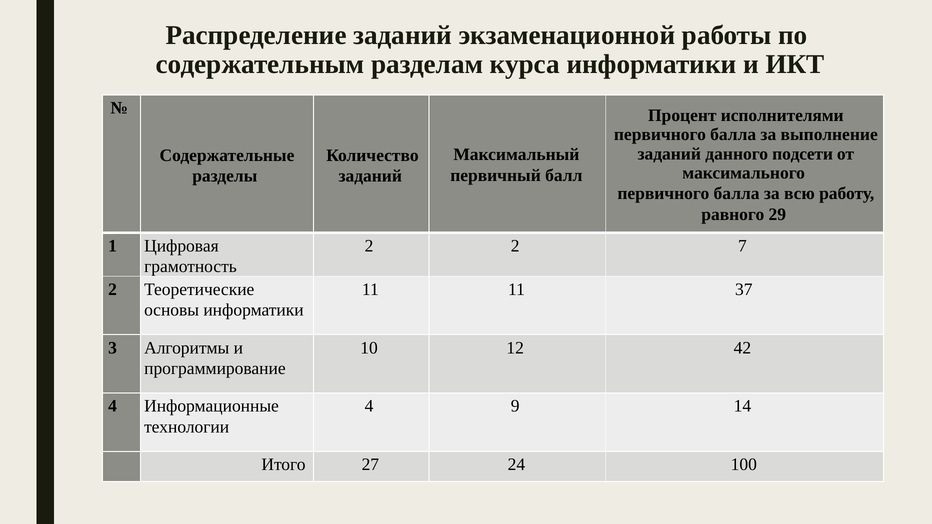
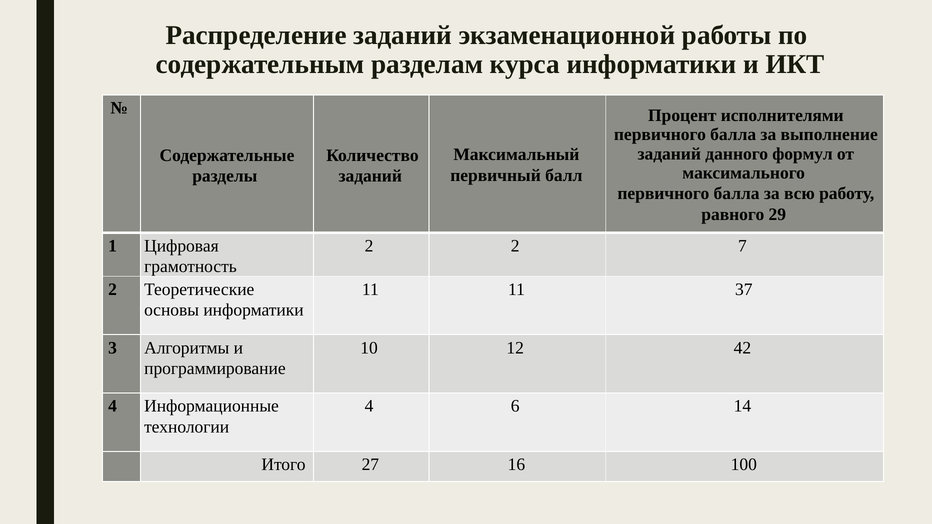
подсети: подсети -> формул (803, 154)
9: 9 -> 6 (515, 406)
24: 24 -> 16 (516, 465)
